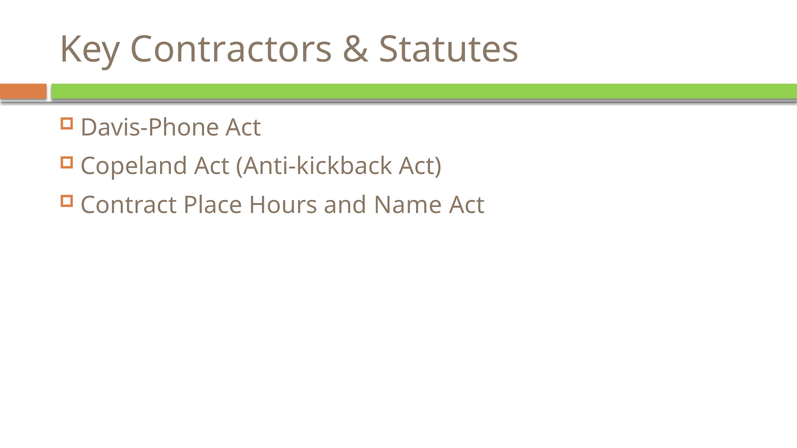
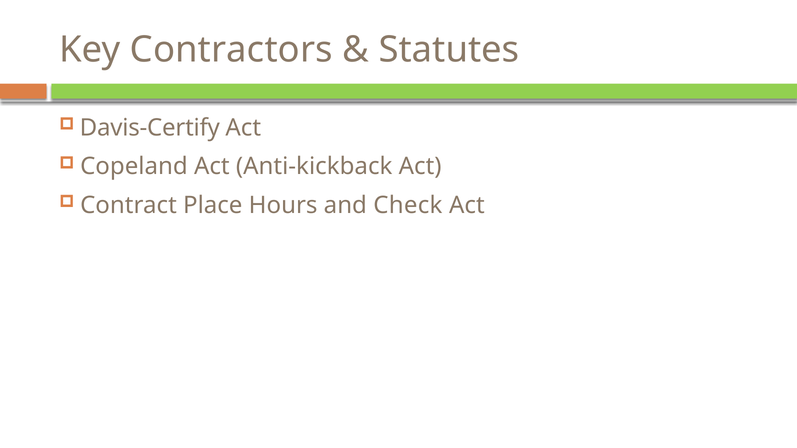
Davis-Phone: Davis-Phone -> Davis-Certify (150, 128)
Name: Name -> Check (408, 205)
